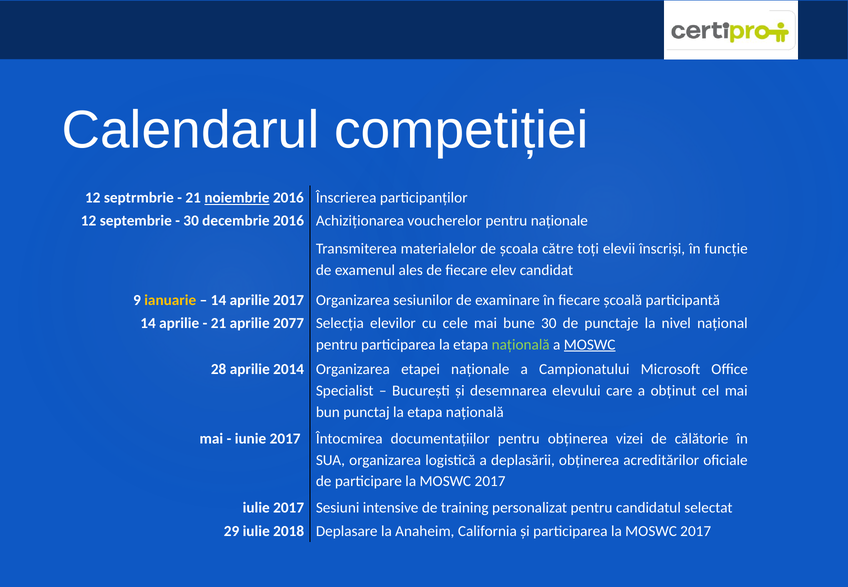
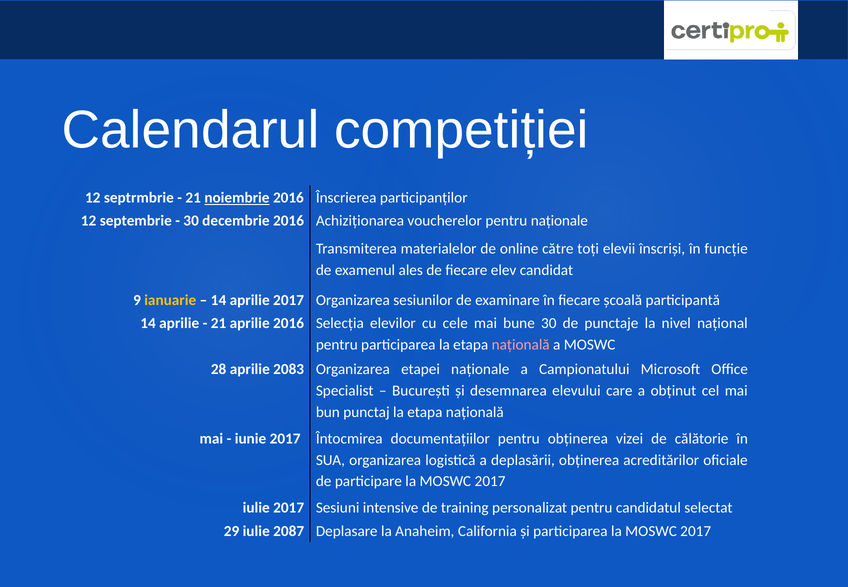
școala: școala -> online (519, 249)
aprilie 2077: 2077 -> 2016 (289, 323)
națională colour: light green -> pink (521, 345)
MOSWC underline: present -> none (590, 345)
2014: 2014 -> 2083 (289, 369)
2018: 2018 -> 2087 (289, 531)
